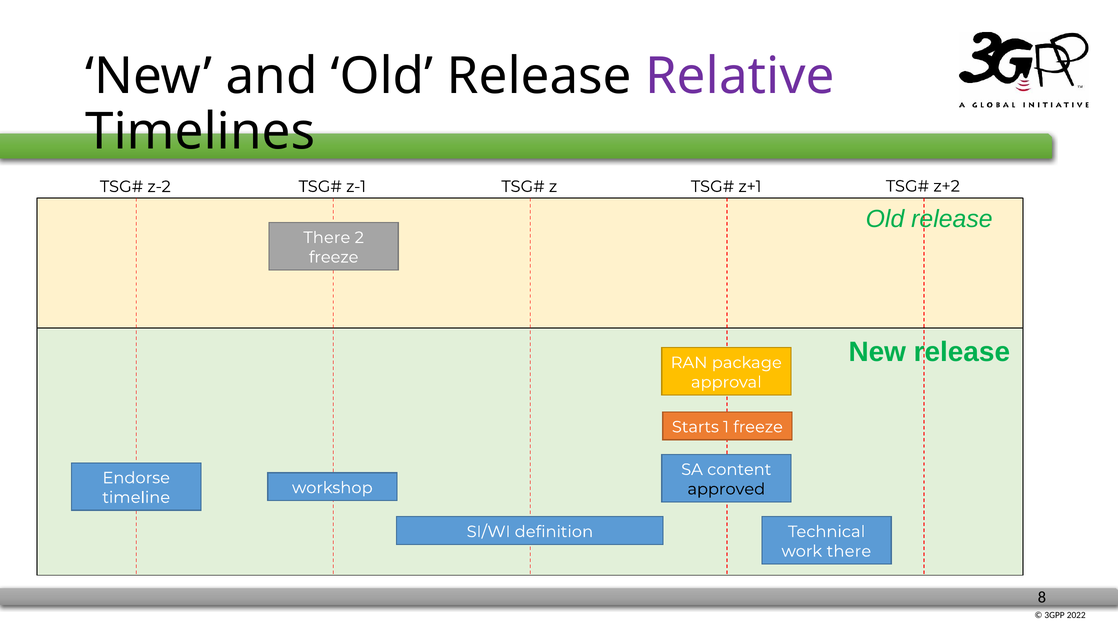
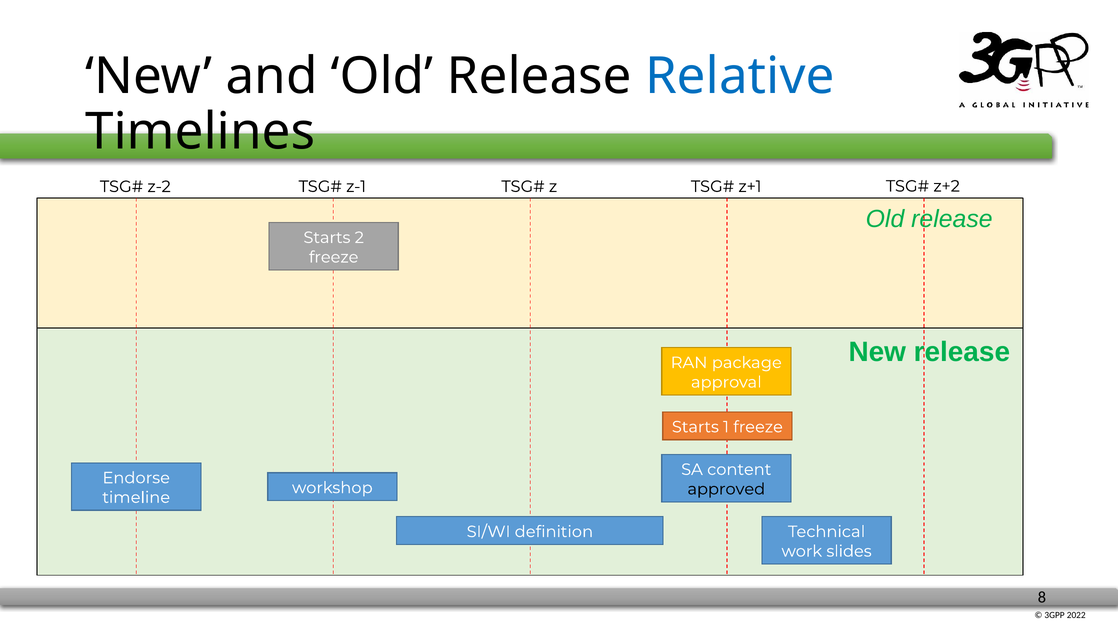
Relative colour: purple -> blue (740, 76)
There: There -> Starts (327, 238)
work there: there -> slides (849, 551)
